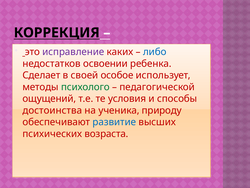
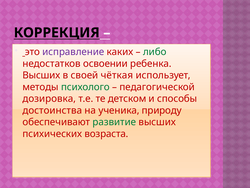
либо colour: blue -> green (155, 52)
Сделает: Сделает -> Высших (41, 75)
особое: особое -> чёткая (117, 75)
ощущений: ощущений -> дозировка (49, 98)
условия: условия -> детском (127, 98)
развитие colour: blue -> green (114, 122)
